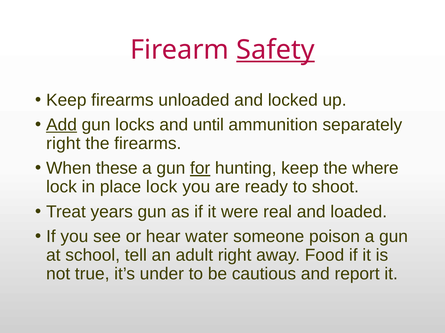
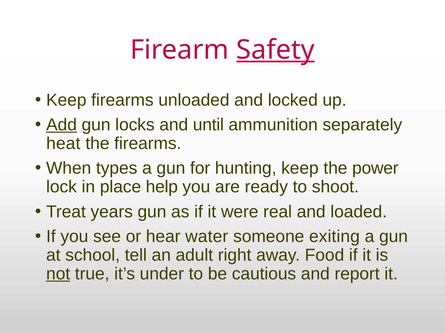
right: right -> heat (63, 144)
these: these -> types (117, 169)
for underline: present -> none (200, 169)
where: where -> power (375, 169)
place lock: lock -> help (162, 187)
poison: poison -> exiting (334, 237)
not underline: none -> present (58, 274)
